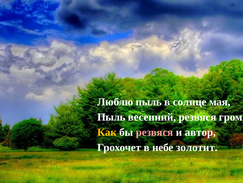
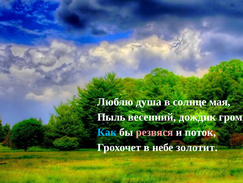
Люблю пыль: пыль -> душа (149, 101)
весенний резвяся: резвяся -> дождик (197, 117)
Как colour: yellow -> light blue (107, 132)
автор: автор -> поток (200, 132)
